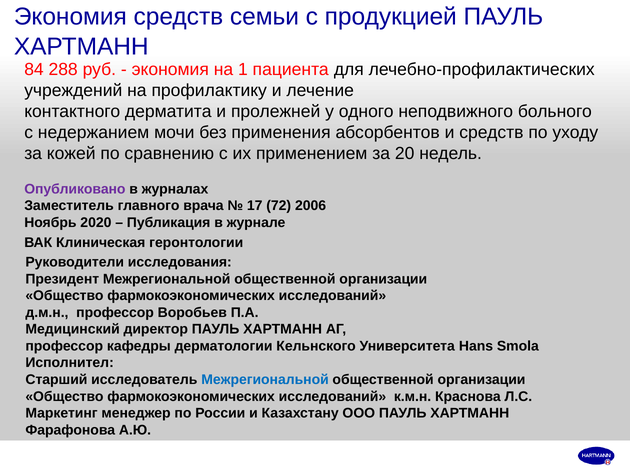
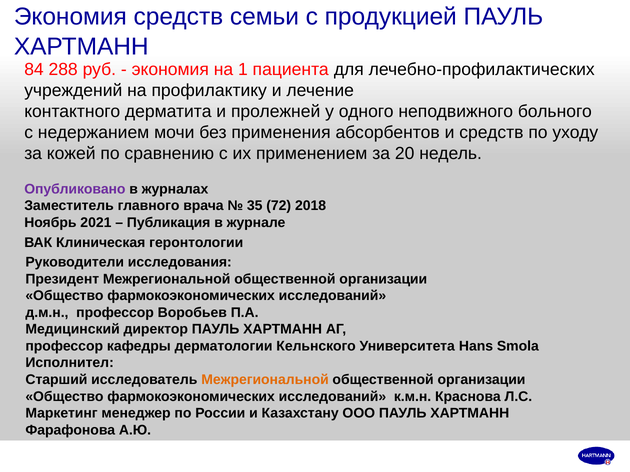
17: 17 -> 35 (255, 206)
2006: 2006 -> 2018 (311, 206)
2020: 2020 -> 2021 (96, 223)
Межрегиональной colour: blue -> orange (265, 380)
